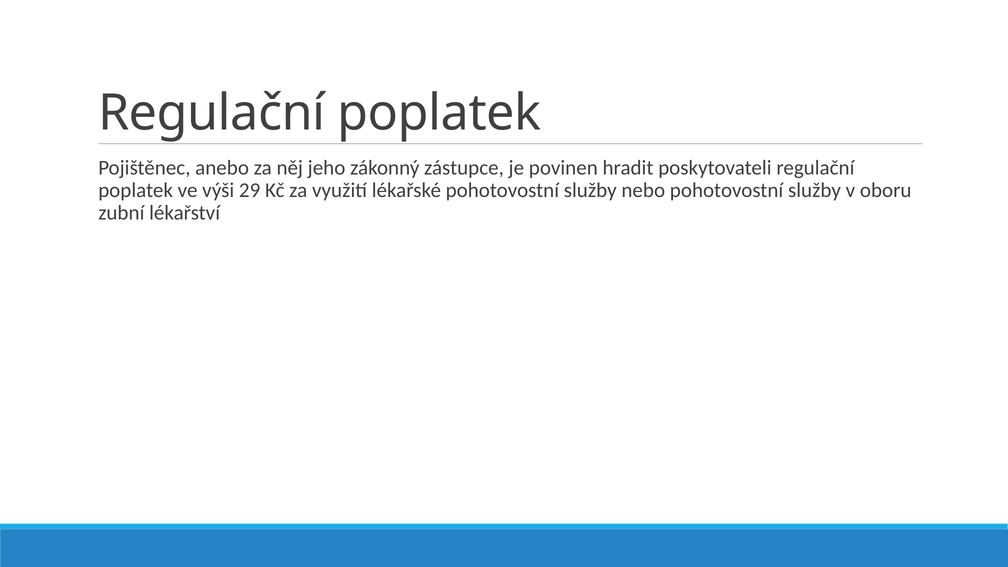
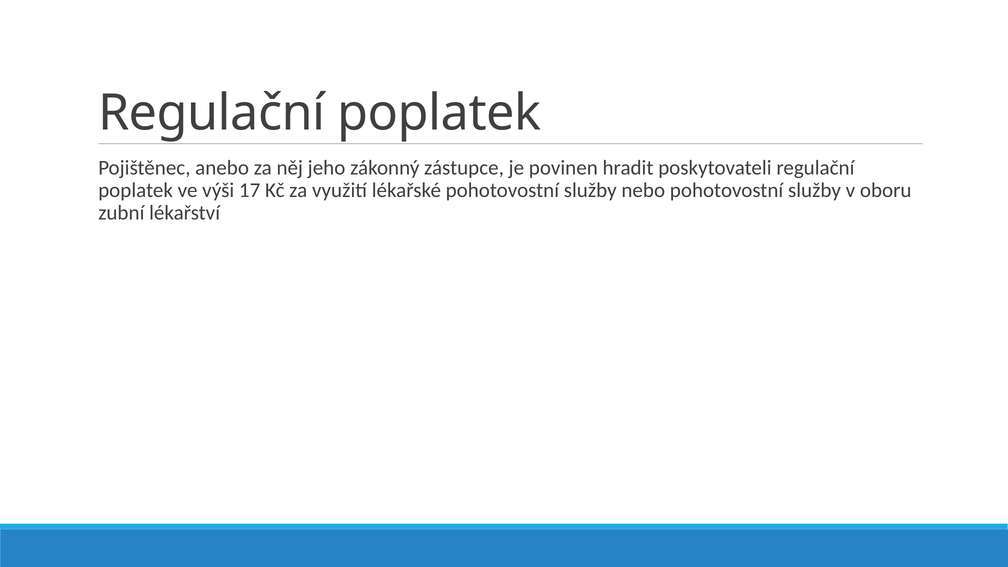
29: 29 -> 17 (250, 190)
